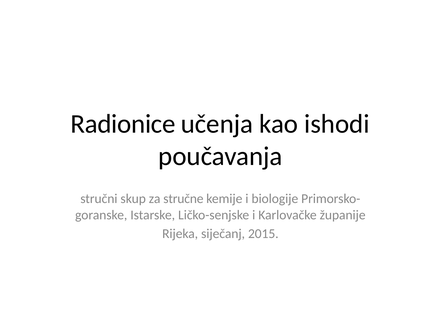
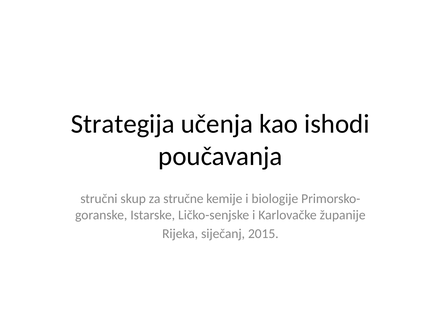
Radionice: Radionice -> Strategija (123, 124)
